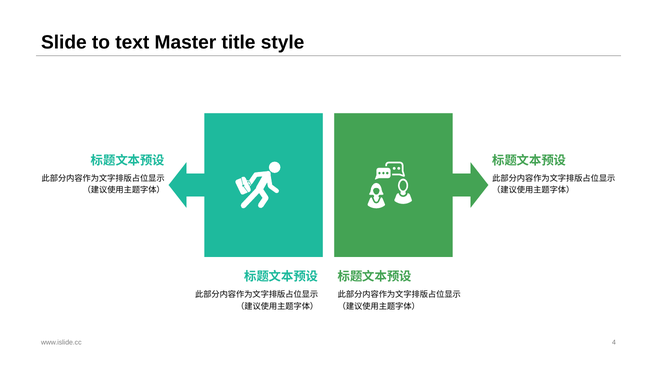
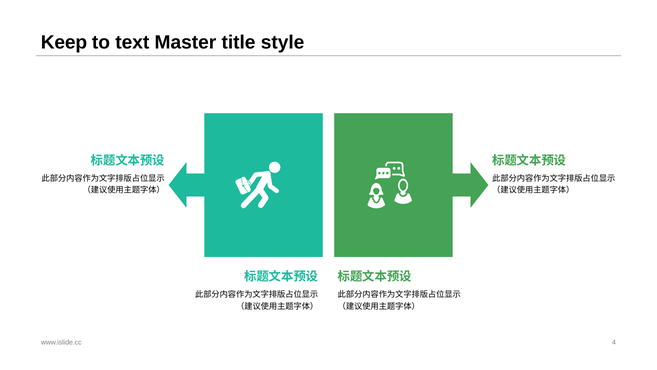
Slide: Slide -> Keep (64, 42)
